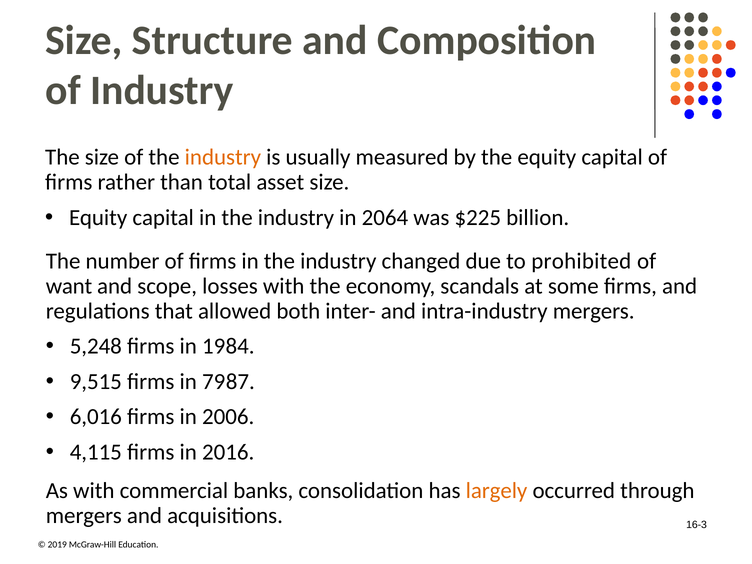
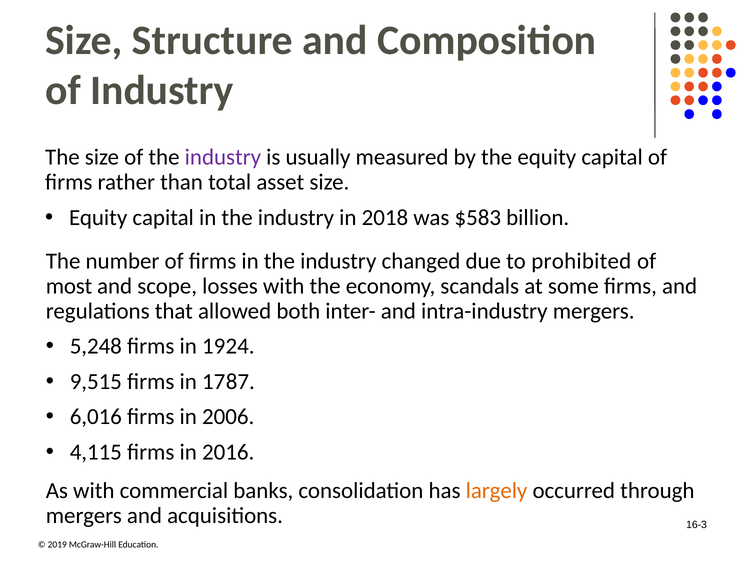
industry colour: orange -> purple (223, 157)
2064: 2064 -> 2018 (385, 217)
$225: $225 -> $583 (478, 217)
want: want -> most (69, 286)
84: 84 -> 24 (240, 346)
79: 79 -> 17 (214, 382)
